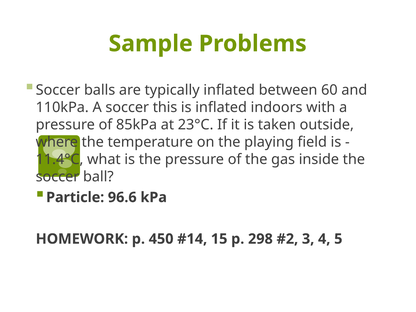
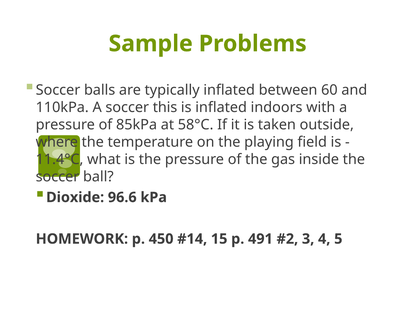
23°C: 23°C -> 58°C (196, 125)
Particle: Particle -> Dioxide (75, 197)
298: 298 -> 491 (260, 239)
